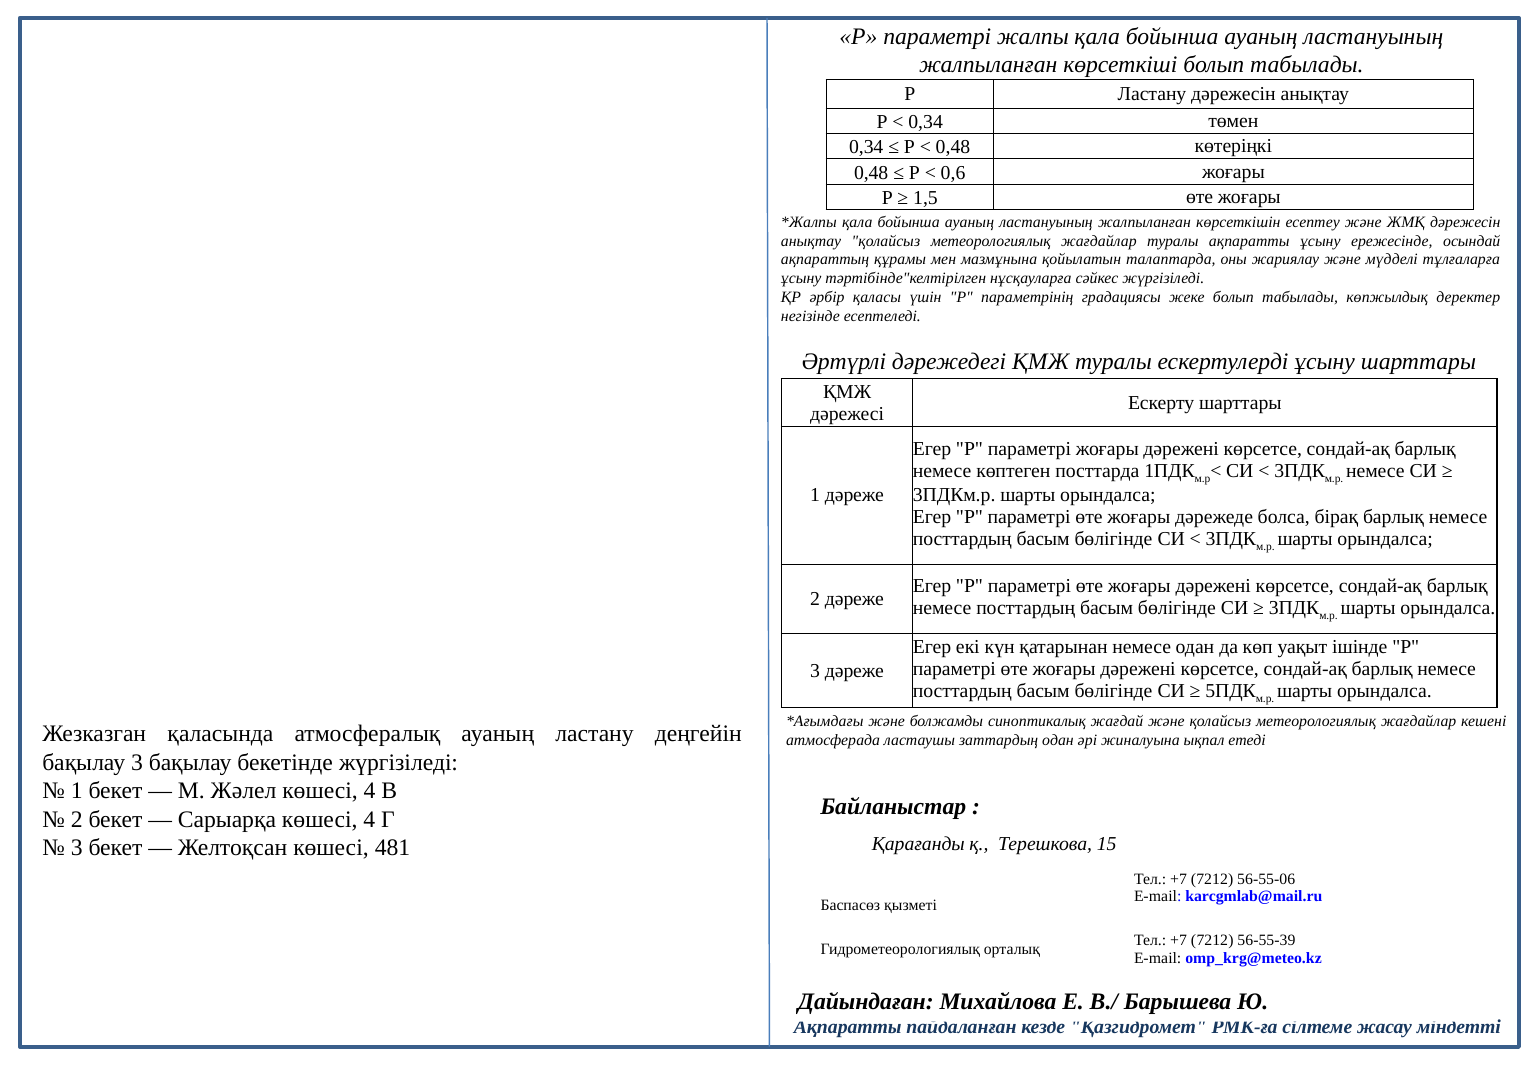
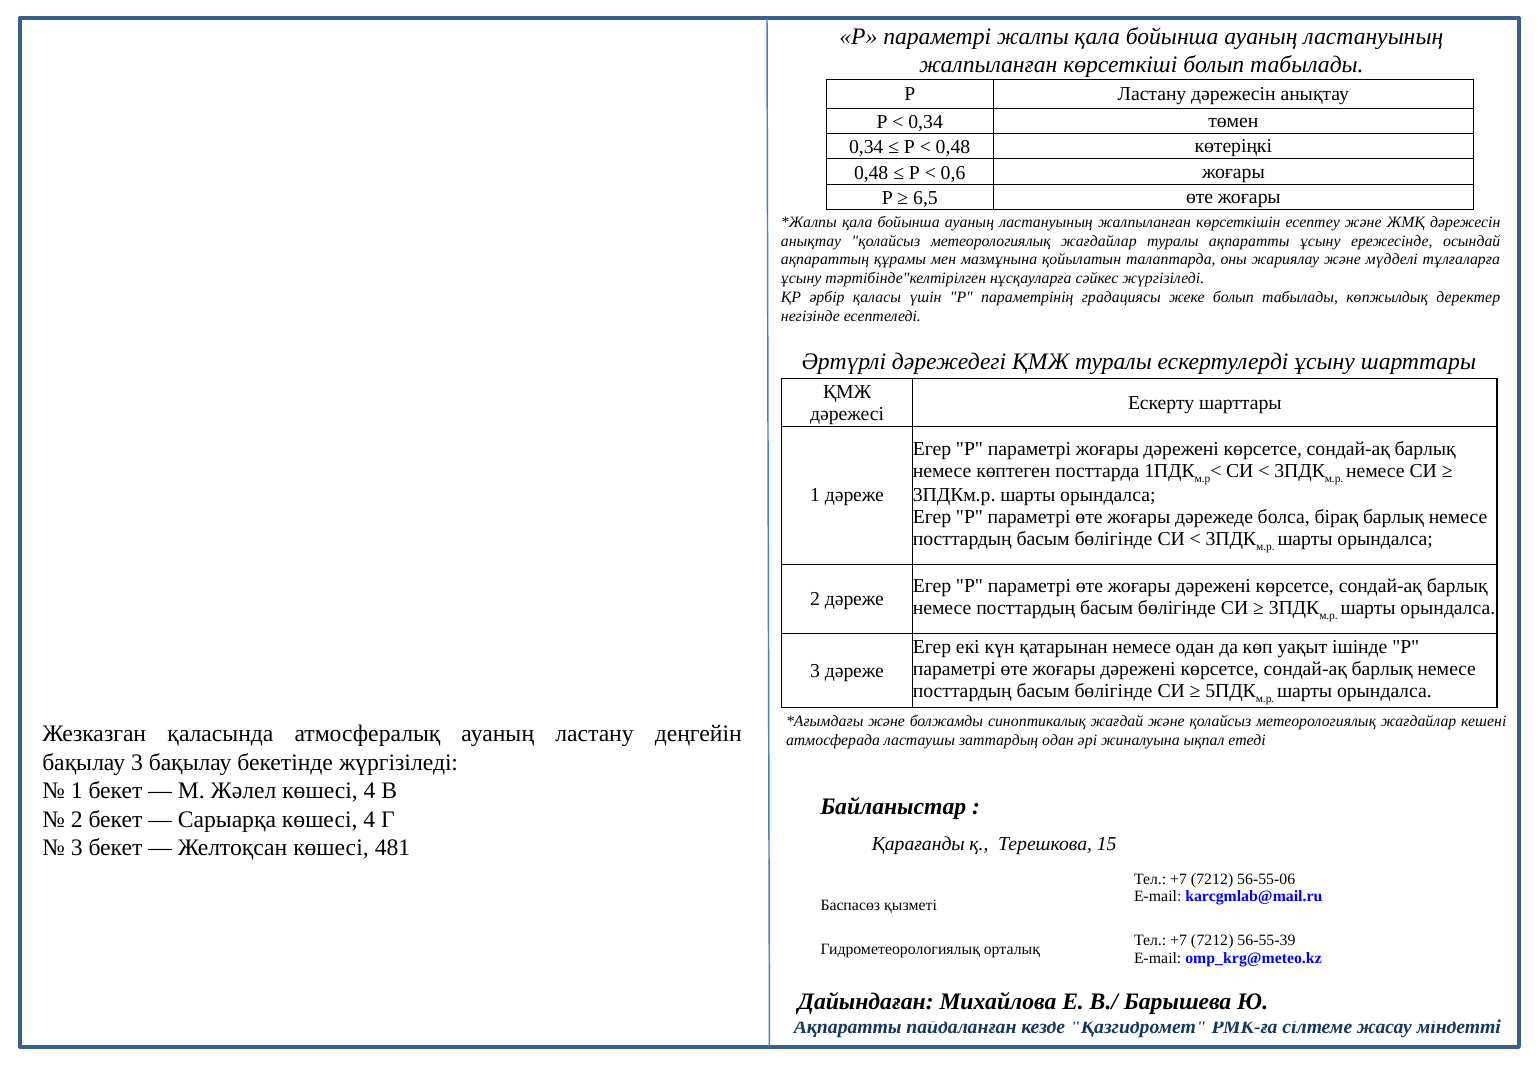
1,5: 1,5 -> 6,5 (926, 198)
